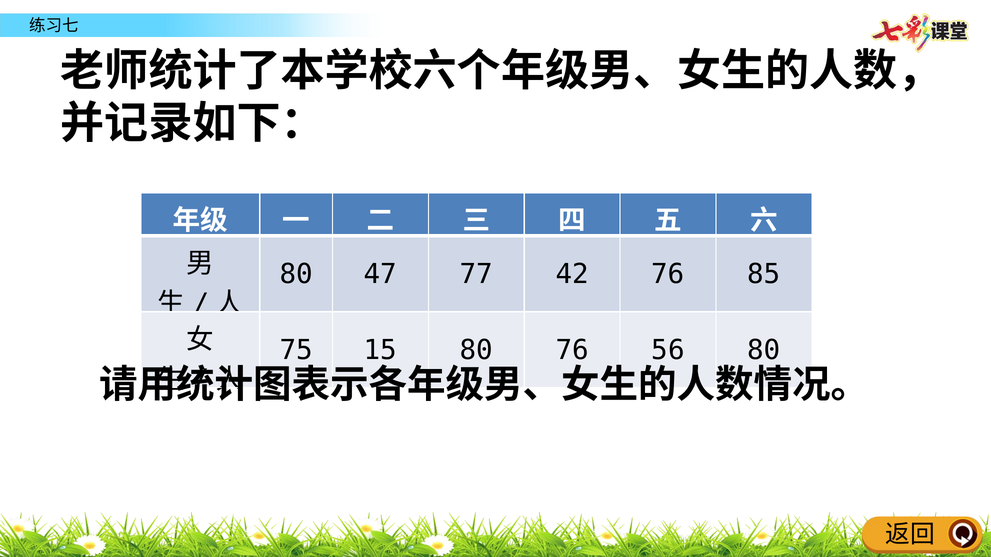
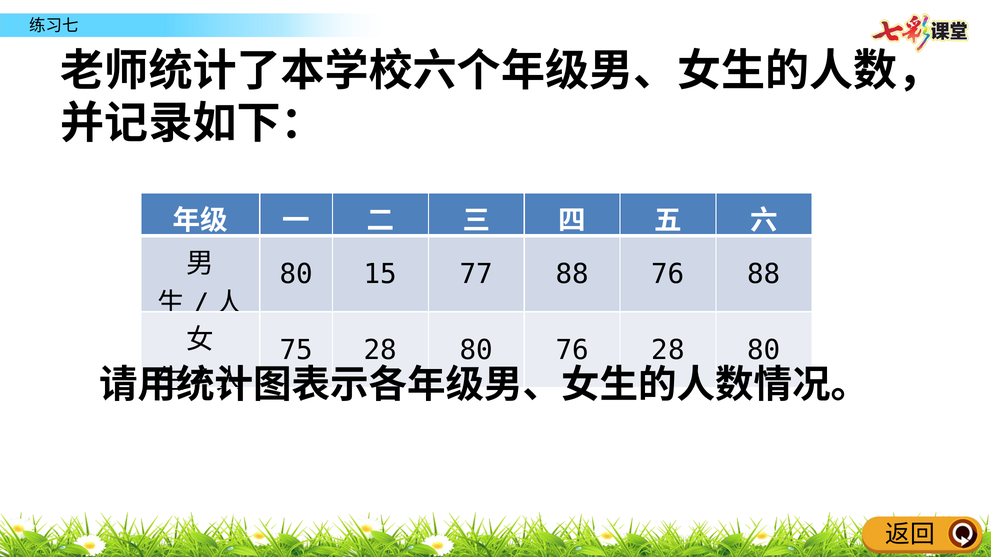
47: 47 -> 15 (380, 274)
77 42: 42 -> 88 (572, 274)
76 85: 85 -> 88 (764, 274)
75 15: 15 -> 28 (380, 350)
76 56: 56 -> 28 (668, 350)
